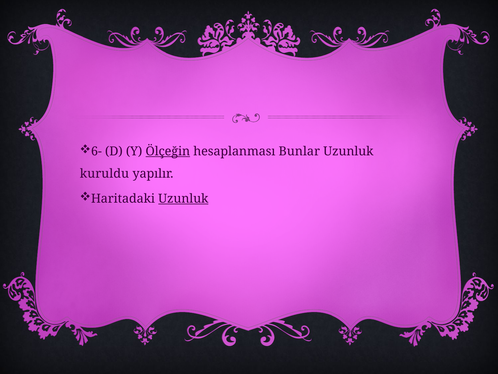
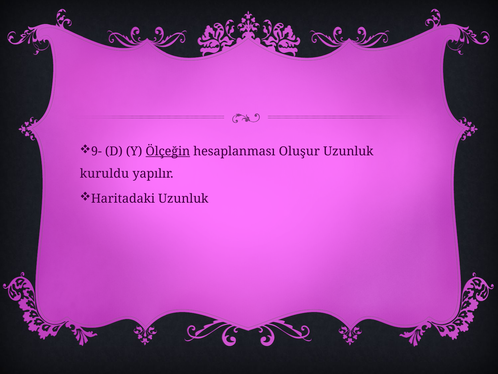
6-: 6- -> 9- (96, 151)
Bunlar: Bunlar -> Oluşur (299, 151)
Uzunluk underline: present -> none (183, 198)
